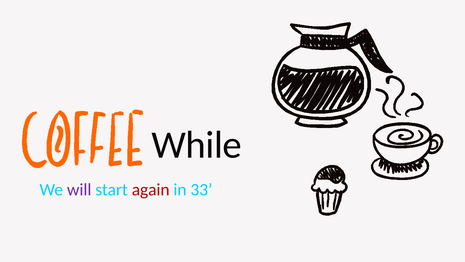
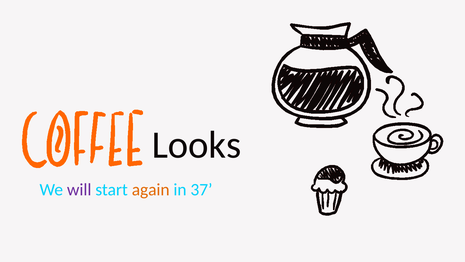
While: While -> Looks (197, 145)
again colour: red -> orange (151, 189)
33: 33 -> 37 (201, 189)
